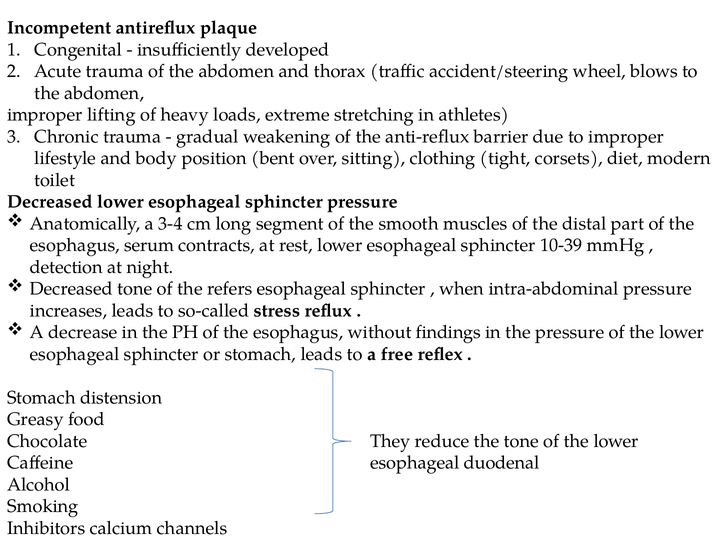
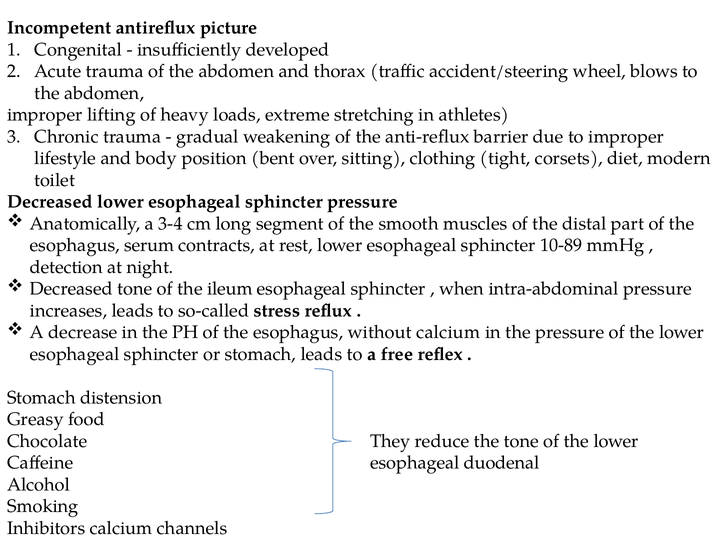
plaque: plaque -> picture (229, 28)
10-39: 10-39 -> 10-89 (561, 246)
refers: refers -> ileum (230, 289)
without findings: findings -> calcium (448, 333)
